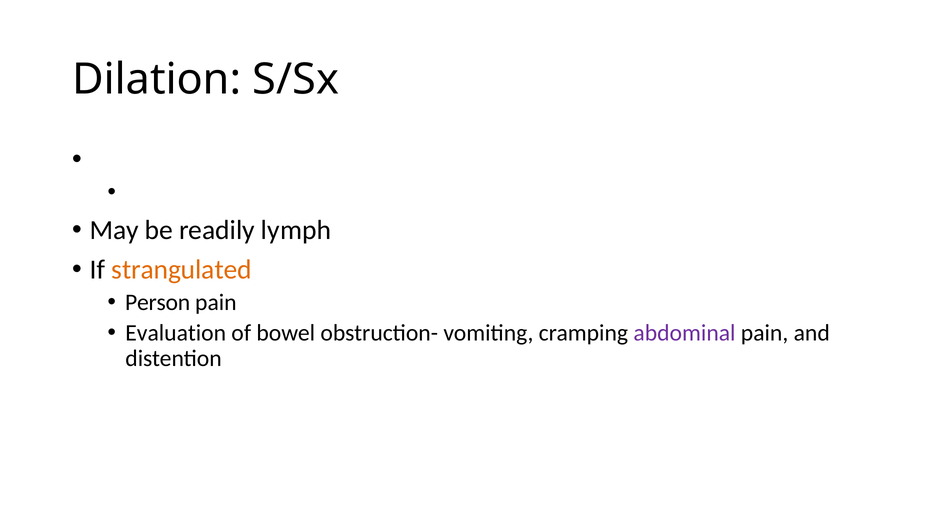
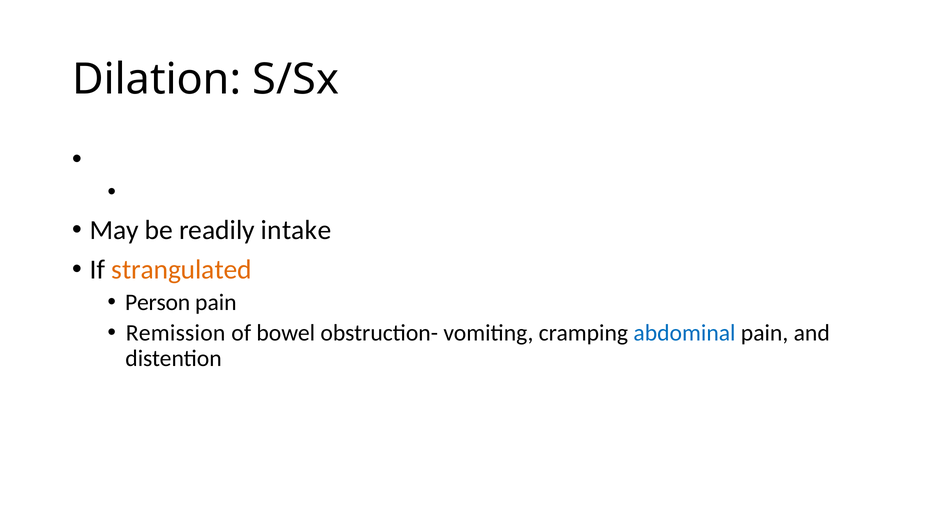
lymph: lymph -> intake (296, 230)
Evaluation: Evaluation -> Remission (176, 333)
abdominal colour: purple -> blue (684, 333)
